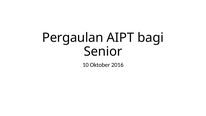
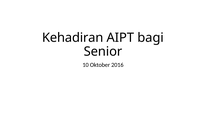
Pergaulan: Pergaulan -> Kehadiran (73, 38)
